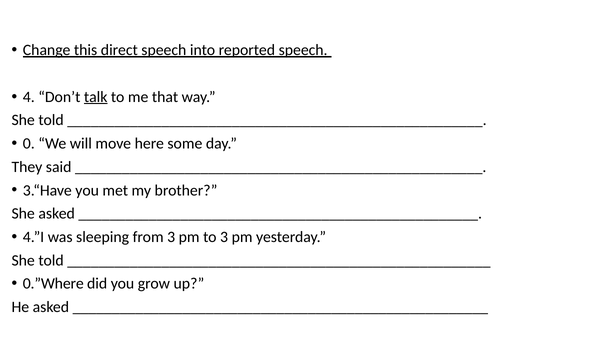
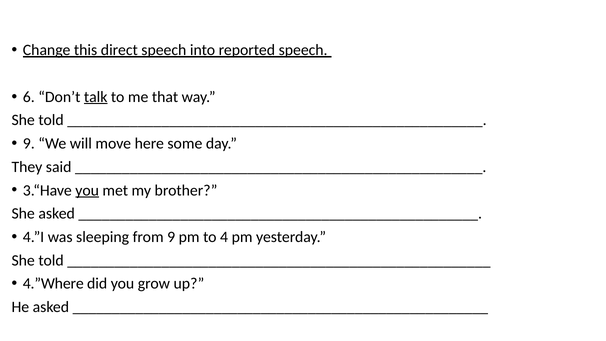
4: 4 -> 6 (29, 97)
0: 0 -> 9 (29, 144)
you underline: none -> present (87, 190)
from 3: 3 -> 9 (171, 237)
to 3: 3 -> 4 (224, 237)
0.”Where: 0.”Where -> 4.”Where (53, 284)
